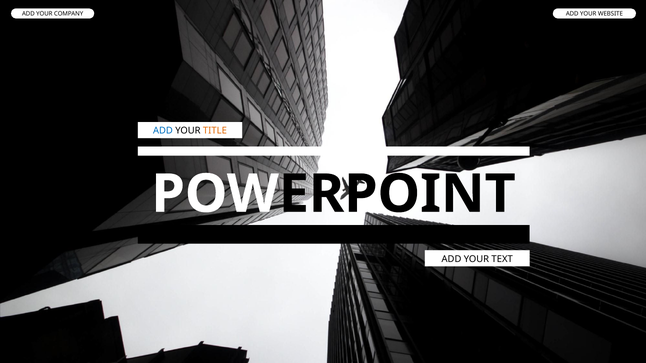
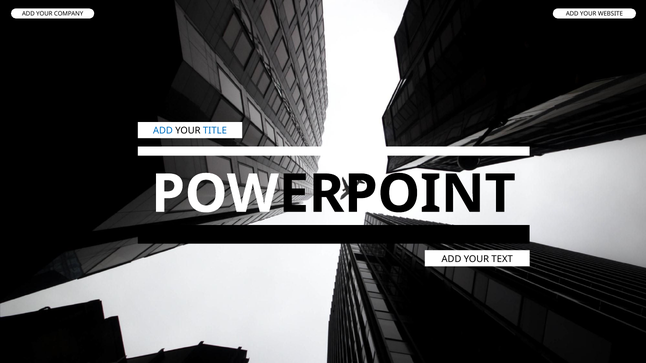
TITLE colour: orange -> blue (215, 131)
